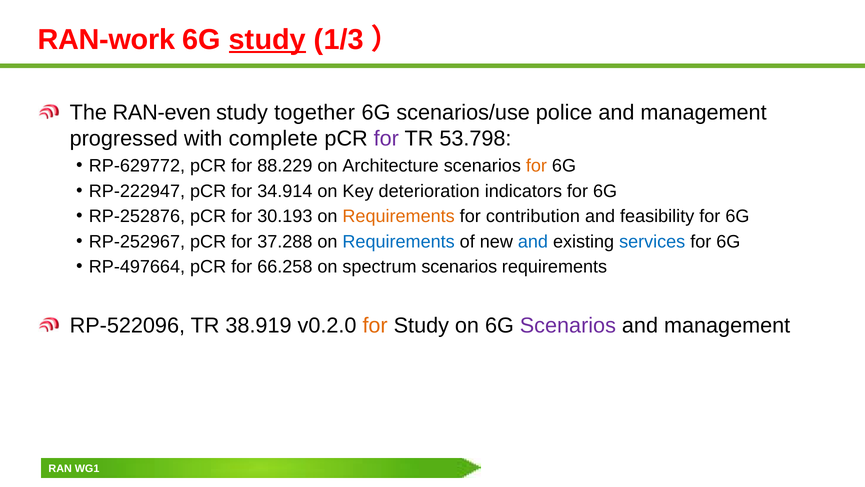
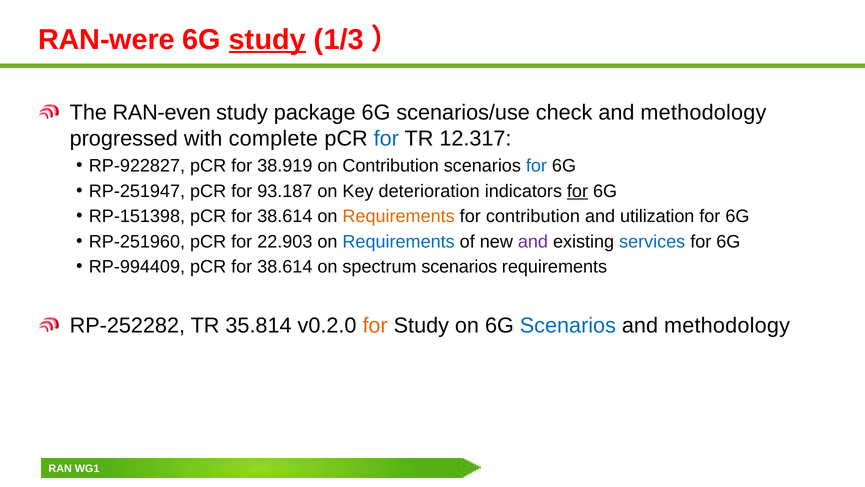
RAN-work: RAN-work -> RAN-were (106, 40)
together: together -> package (315, 113)
police: police -> check (564, 113)
management: management -> methodology (703, 113)
for colour: purple -> blue (386, 139)
53.798: 53.798 -> 12.317 (475, 139)
RP-629772: RP-629772 -> RP-922827 (137, 166)
88.229: 88.229 -> 38.919 (285, 166)
on Architecture: Architecture -> Contribution (391, 166)
for colour: orange -> blue (536, 166)
RP-222947: RP-222947 -> RP-251947 (137, 191)
34.914: 34.914 -> 93.187 (285, 191)
for underline: none -> present (578, 191)
RP-252876: RP-252876 -> RP-151398 (137, 216)
30.193: 30.193 -> 38.614 (285, 216)
feasibility: feasibility -> utilization (657, 216)
RP-252967: RP-252967 -> RP-251960 (137, 241)
37.288: 37.288 -> 22.903 (285, 241)
and colour: blue -> purple (533, 241)
RP-497664: RP-497664 -> RP-994409 (137, 267)
66.258: 66.258 -> 38.614 (285, 267)
RP-522096: RP-522096 -> RP-252282 (127, 325)
38.919: 38.919 -> 35.814 (259, 325)
Scenarios colour: purple -> blue (568, 325)
management: management -> methodology (727, 325)
